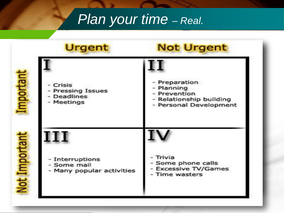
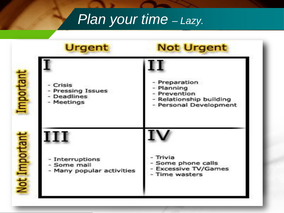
Real: Real -> Lazy (192, 21)
